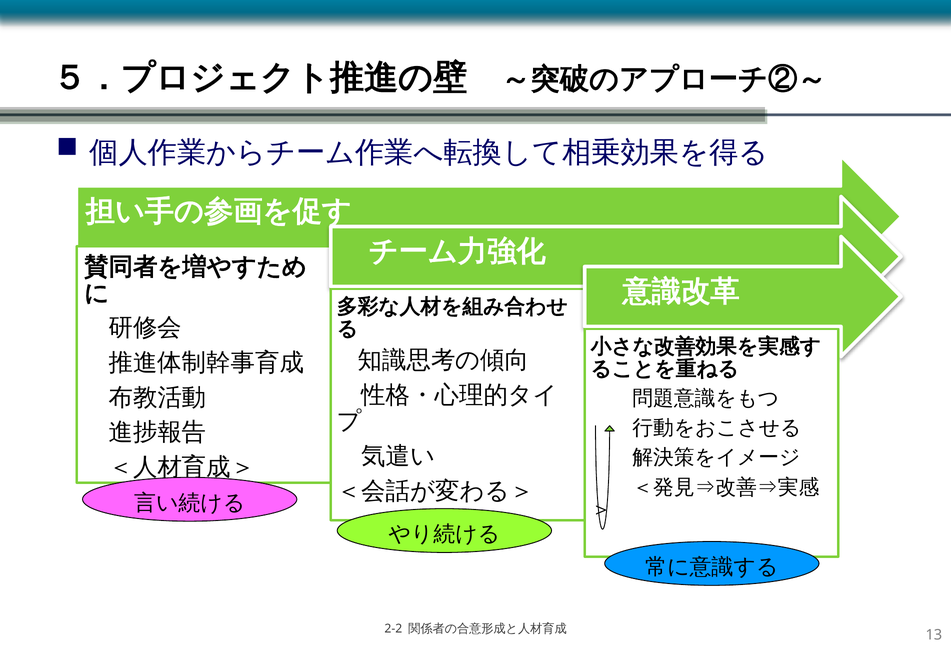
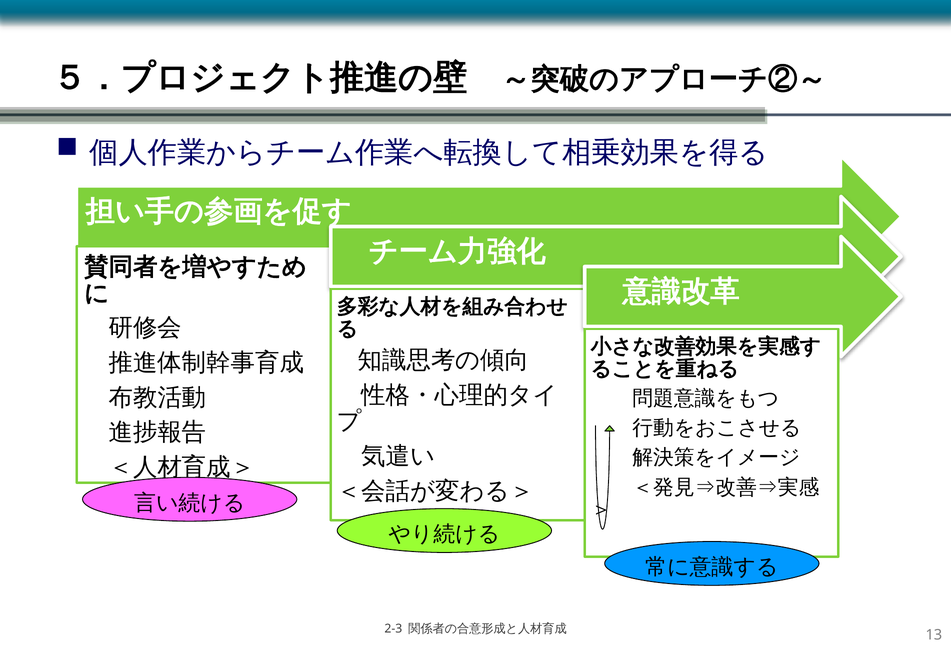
2-2: 2-2 -> 2-3 (393, 629)
